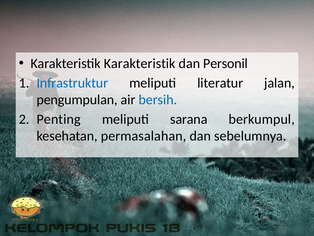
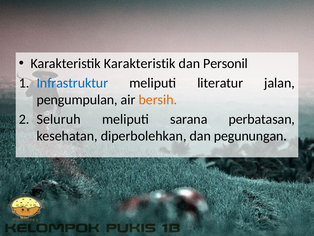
bersih colour: blue -> orange (158, 100)
Penting: Penting -> Seluruh (59, 119)
berkumpul: berkumpul -> perbatasan (262, 119)
permasalahan: permasalahan -> diperbolehkan (144, 136)
sebelumnya: sebelumnya -> pegunungan (250, 136)
